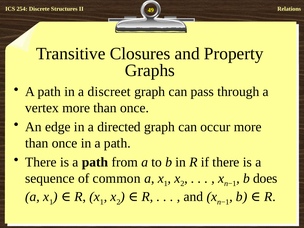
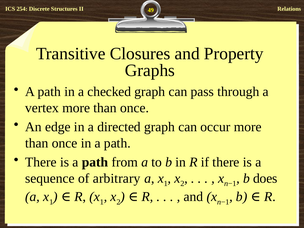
discreet: discreet -> checked (109, 92)
common: common -> arbitrary (117, 178)
